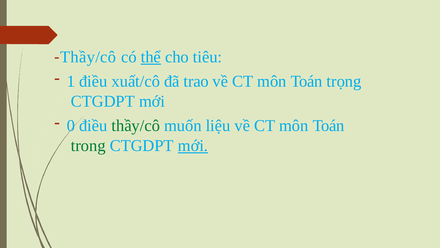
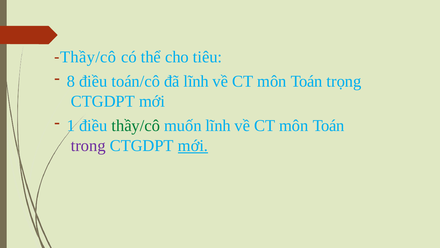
thể underline: present -> none (151, 57)
1: 1 -> 8 (71, 81)
xuất/cô: xuất/cô -> toán/cô (136, 81)
đã trao: trao -> lĩnh (196, 81)
0: 0 -> 1 (71, 125)
muốn liệu: liệu -> lĩnh (218, 125)
trong colour: green -> purple (88, 145)
